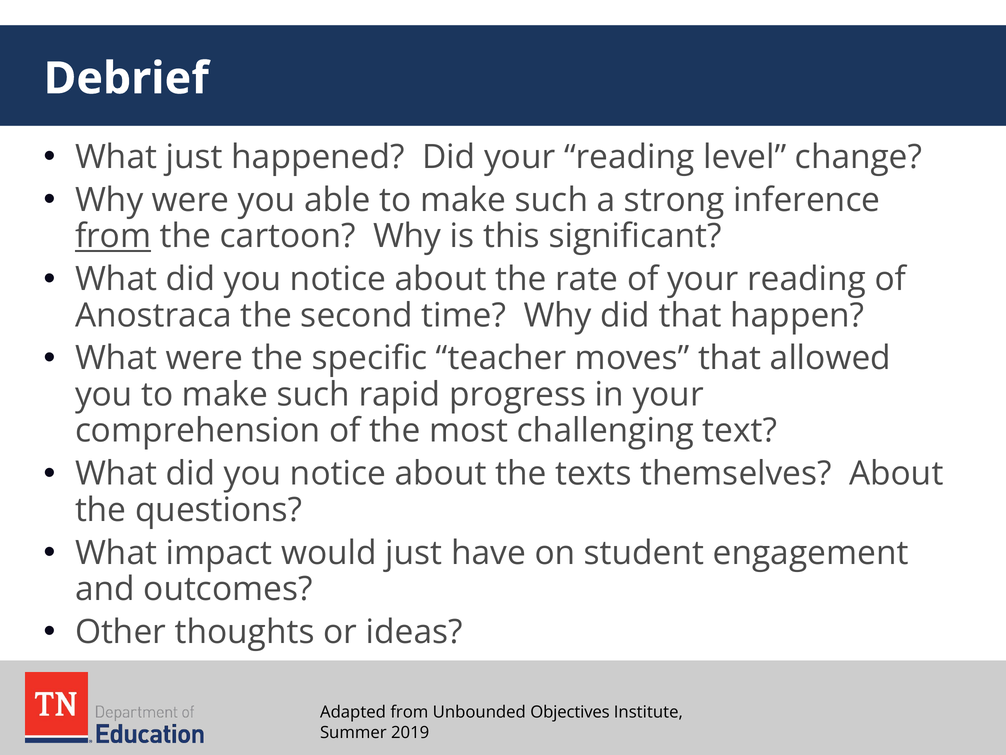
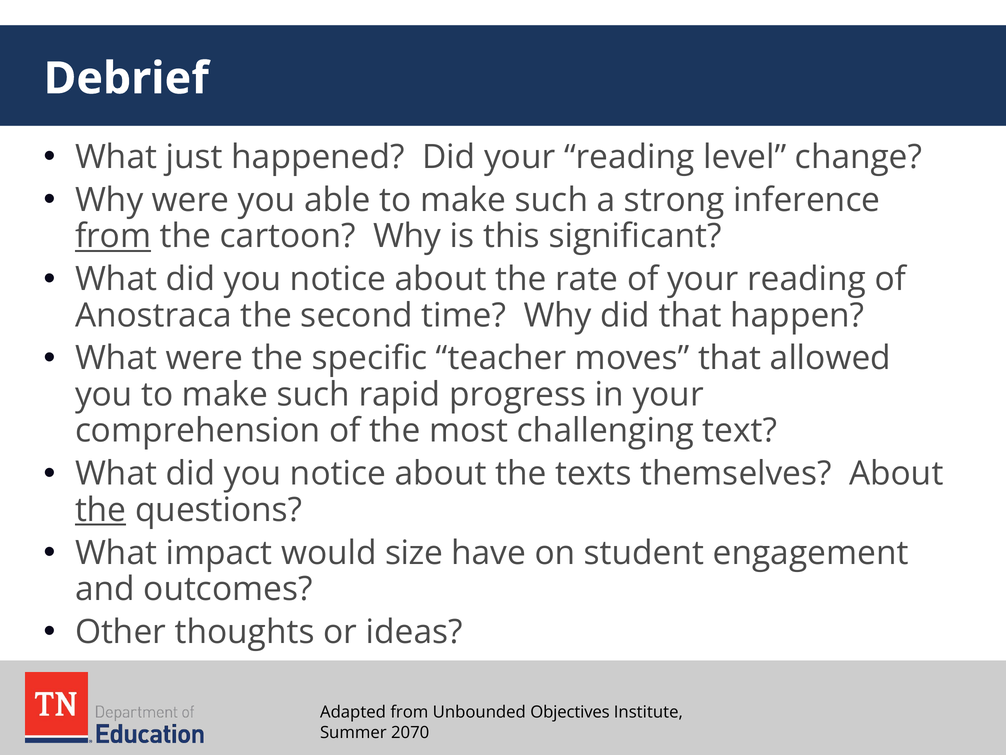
the underline: none -> present (101, 510)
would just: just -> size (414, 553)
2019: 2019 -> 2070 (410, 732)
